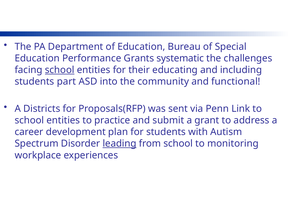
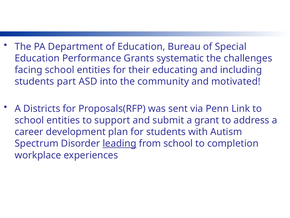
school underline: present -> none (60, 70)
functional: functional -> motivated (236, 81)
practice: practice -> support (112, 120)
monitoring: monitoring -> completion (233, 143)
